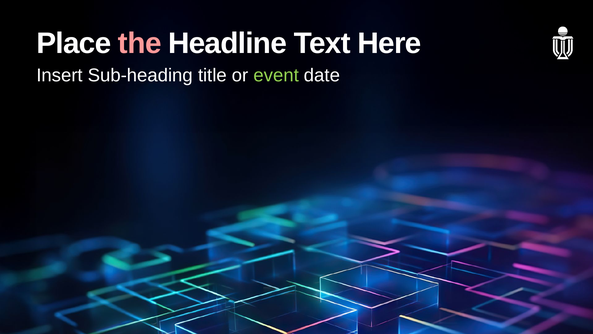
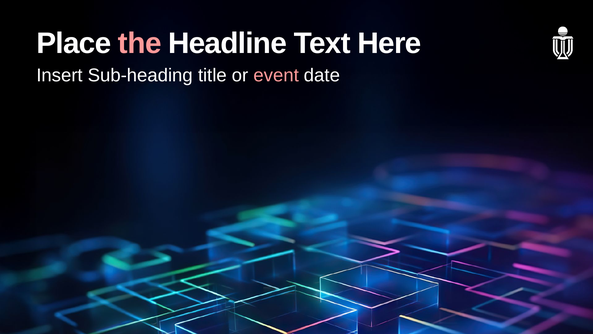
event colour: light green -> pink (276, 75)
